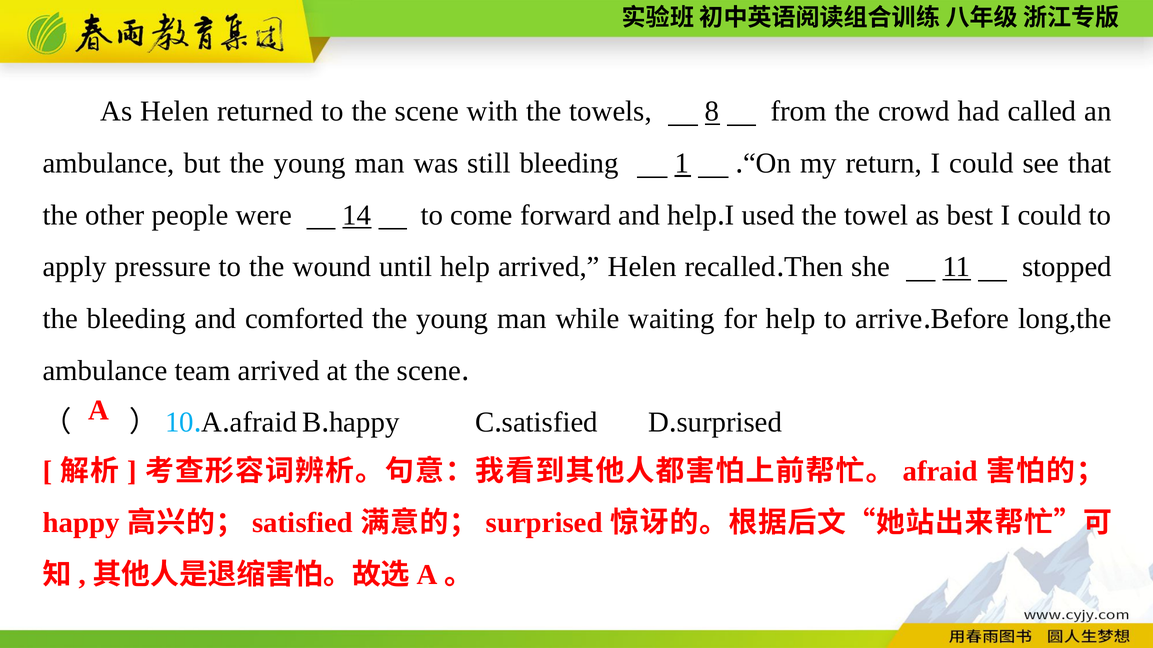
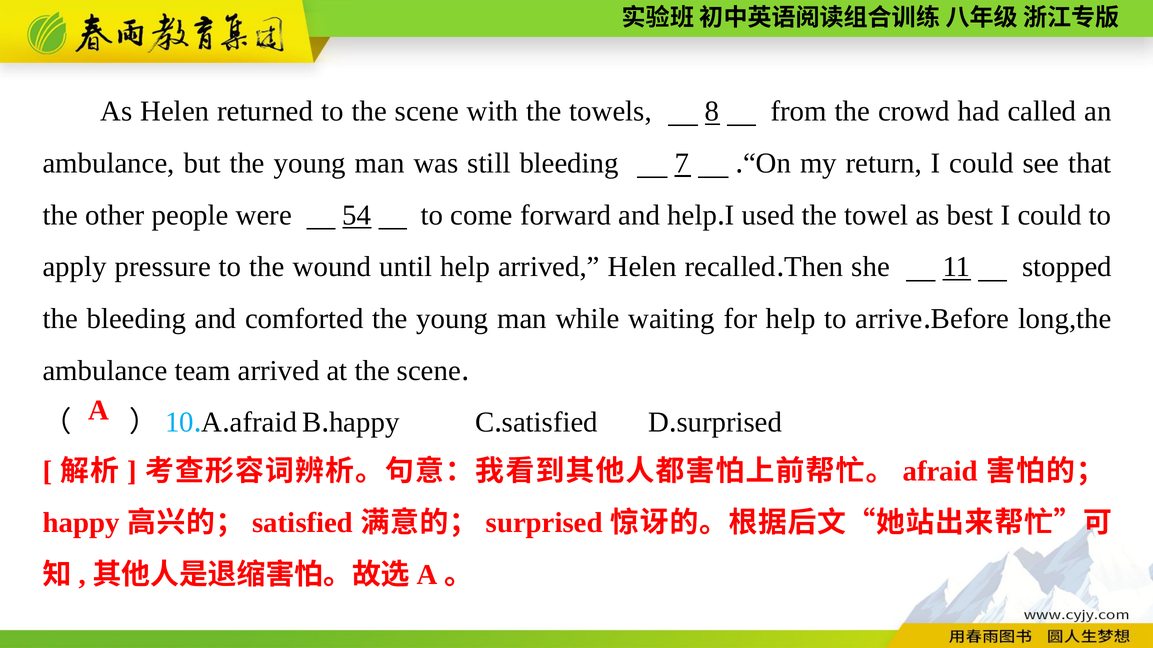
1: 1 -> 7 (682, 163)
14: 14 -> 54 (357, 215)
